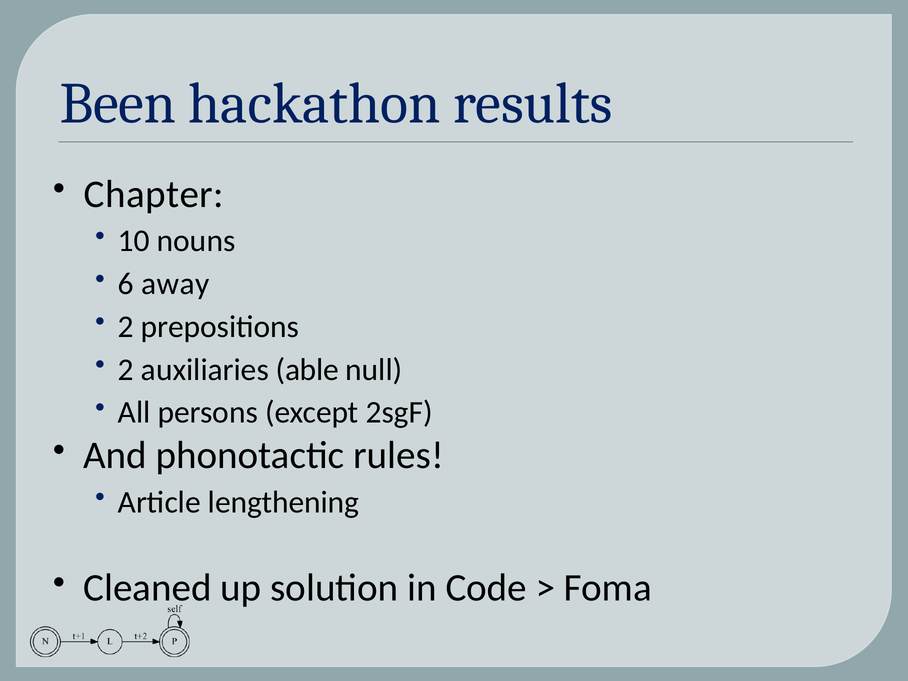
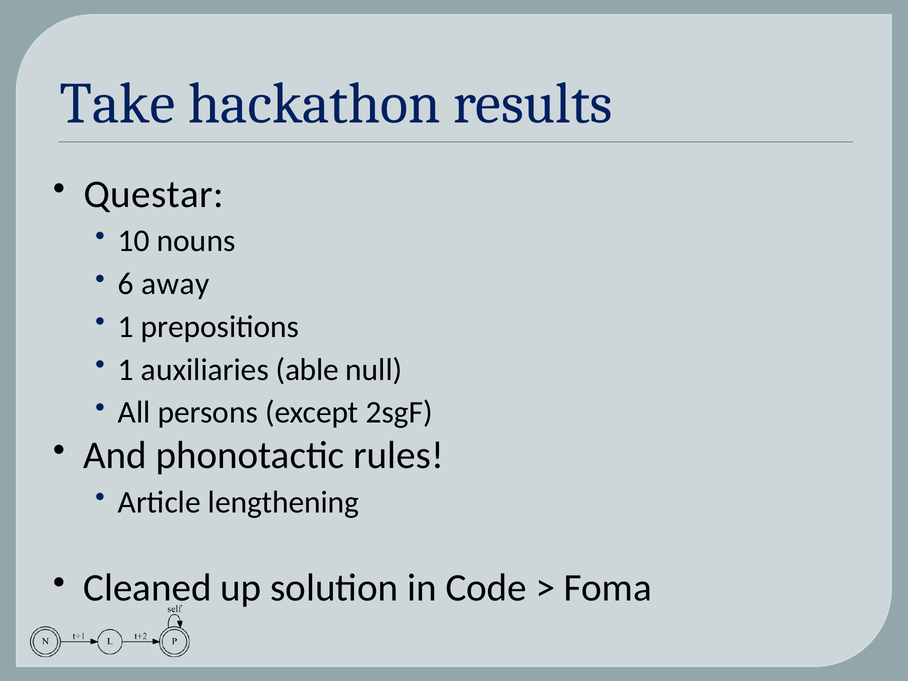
Been: Been -> Take (118, 103)
Chapter: Chapter -> Questar (154, 194)
2: 2 -> 1 (126, 327)
2: 2 -> 1 (126, 370)
